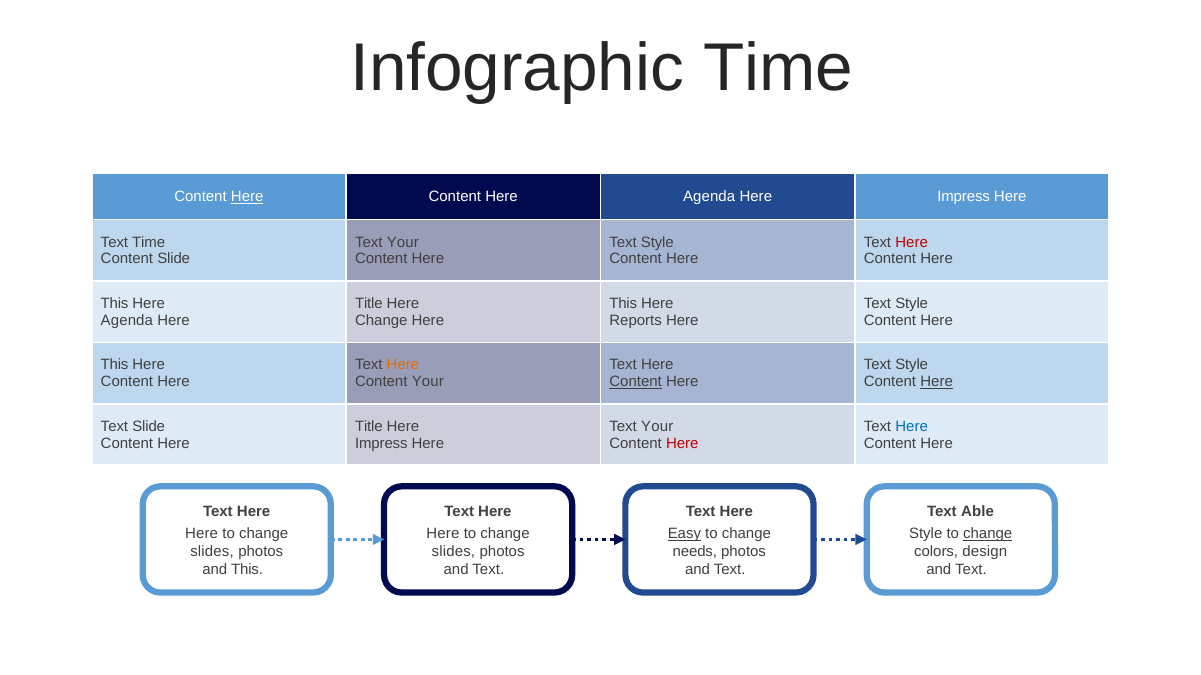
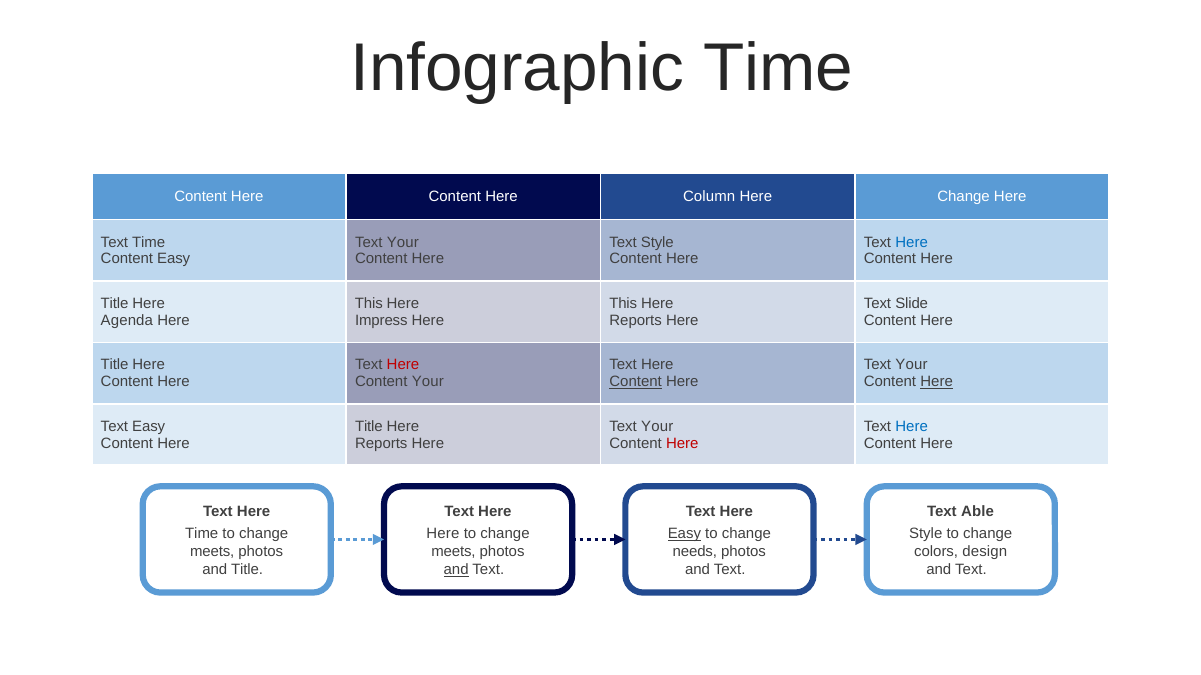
Here underline: present -> none (247, 197)
Content Here Agenda: Agenda -> Column (709, 197)
Impress: Impress -> Change (964, 197)
Here colour: red -> blue (912, 242)
Content Slide: Slide -> Easy (174, 259)
This: This -> Title (115, 304)
Title: Title -> This (369, 304)
Style: Style -> Slide (912, 304)
Change: Change -> Impress (381, 321)
This: This -> Title (115, 365)
Here colour: orange -> red (403, 365)
Style: Style -> Your (912, 365)
Text Slide: Slide -> Easy (149, 427)
Impress: Impress -> Reports (381, 443)
Here: Here -> Time (202, 534)
change underline: present -> none (988, 534)
slides: slides -> meets (212, 552)
slides: slides -> meets (454, 552)
and This: This -> Title (247, 570)
and underline: none -> present (456, 570)
